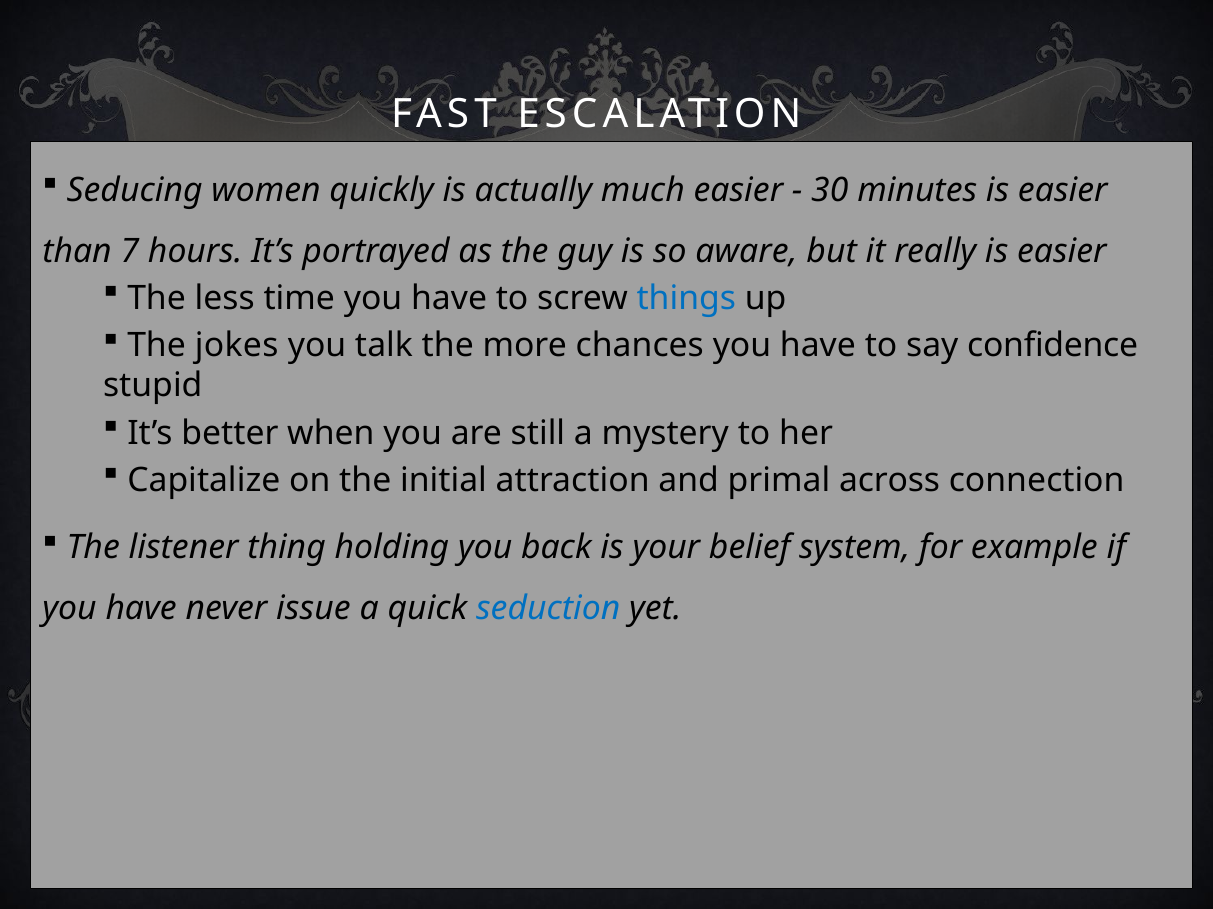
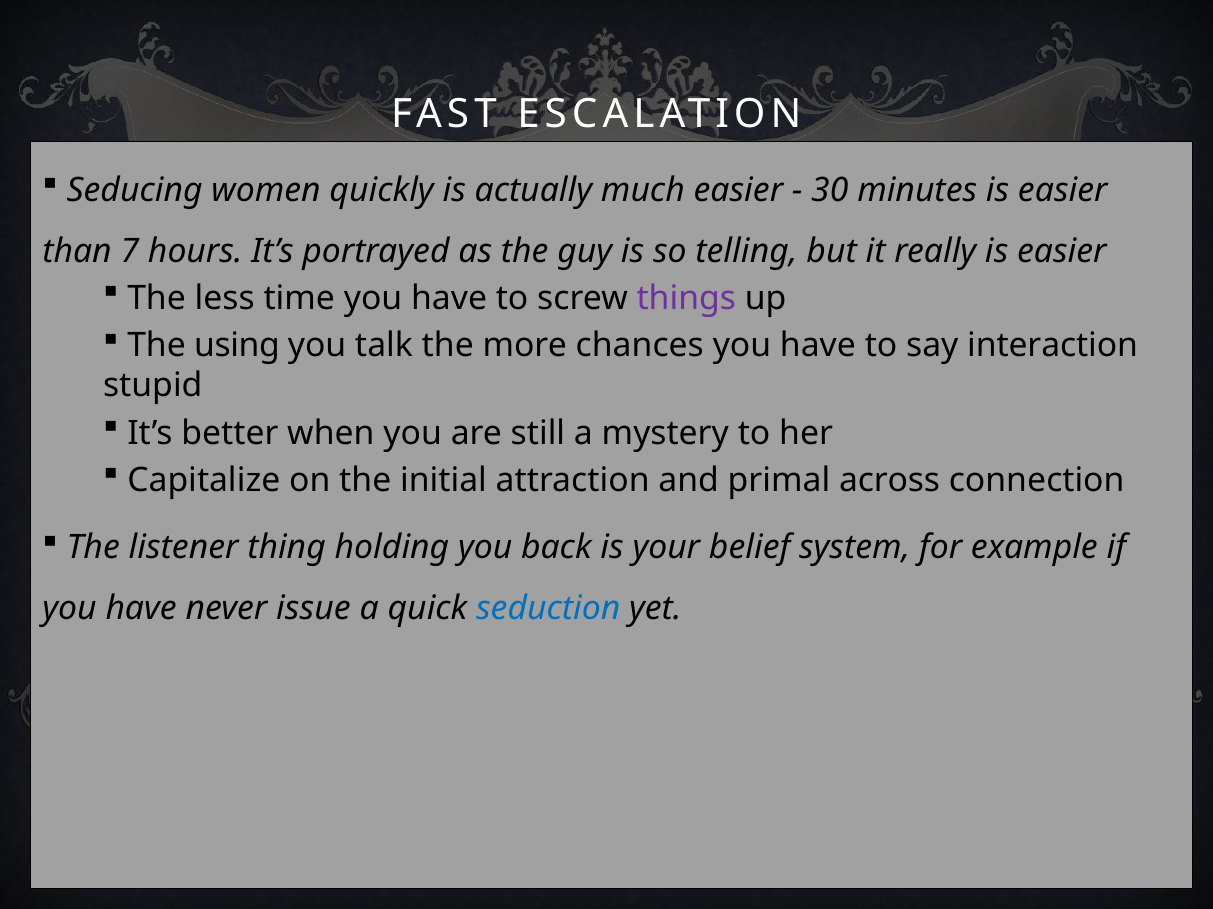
aware: aware -> telling (746, 251)
things colour: blue -> purple (686, 298)
jokes: jokes -> using (237, 346)
confidence: confidence -> interaction (1053, 346)
